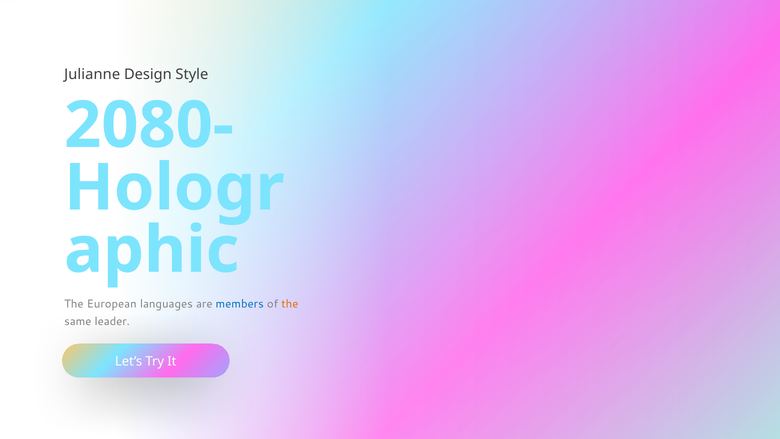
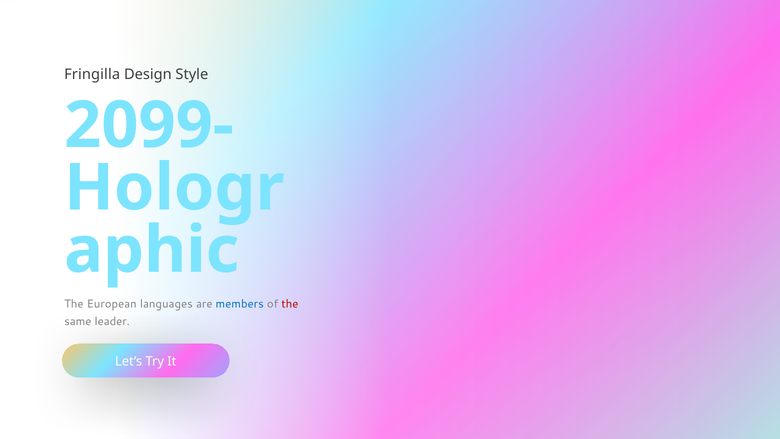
Julianne: Julianne -> Fringilla (92, 74)
2080-: 2080- -> 2099- (149, 125)
the colour: orange -> red (290, 304)
